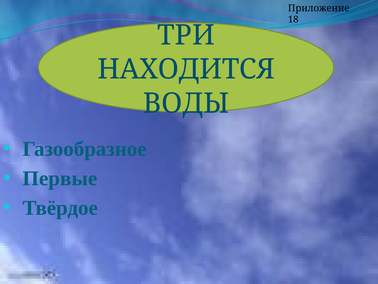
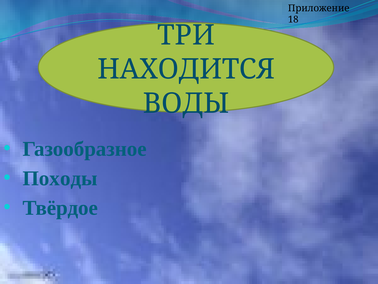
Первые: Первые -> Походы (60, 178)
